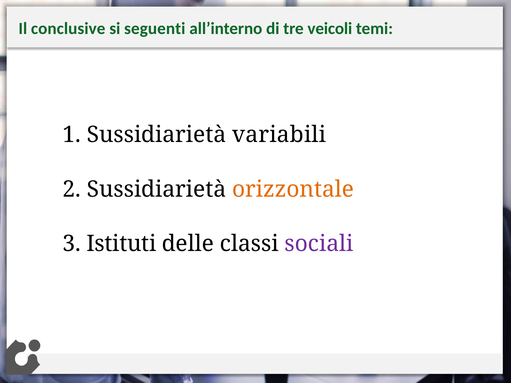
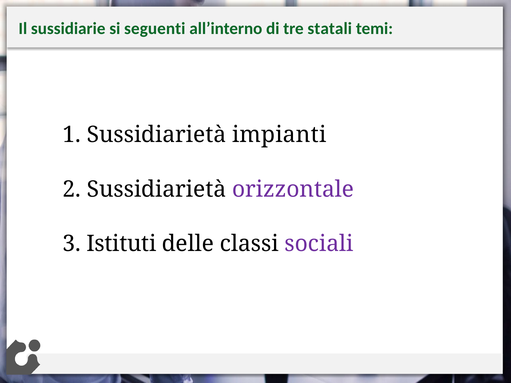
conclusive: conclusive -> sussidiarie (68, 29)
veicoli: veicoli -> statali (330, 29)
variabili: variabili -> impianti (279, 135)
orizzontale colour: orange -> purple (293, 189)
